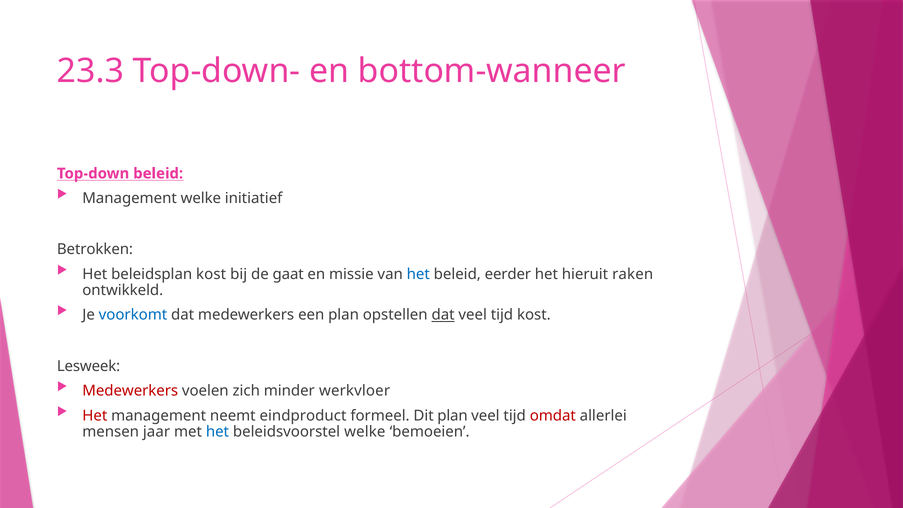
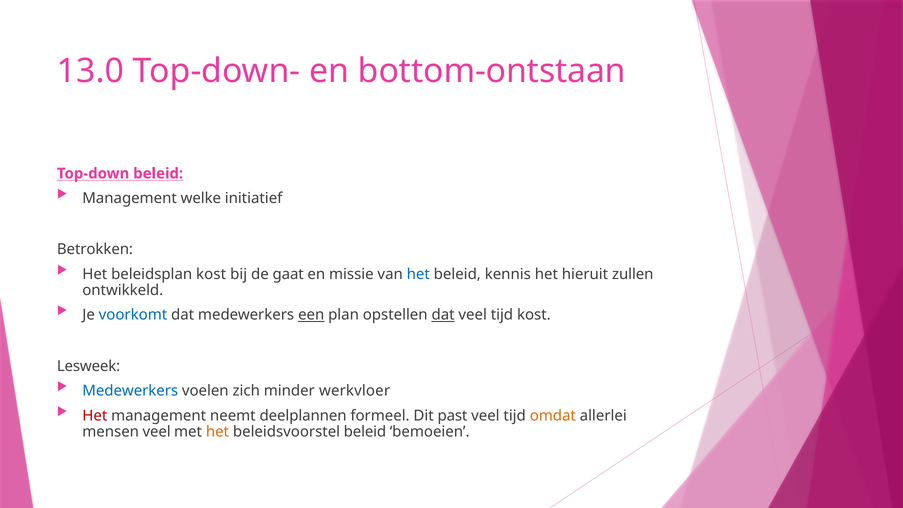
23.3: 23.3 -> 13.0 (90, 71)
bottom-wanneer: bottom-wanneer -> bottom-ontstaan (492, 71)
eerder: eerder -> kennis (508, 274)
raken: raken -> zullen (633, 274)
een underline: none -> present (311, 315)
Medewerkers colour: red -> blue (130, 391)
eindproduct: eindproduct -> deelplannen (303, 416)
Dit plan: plan -> past (452, 416)
omdat colour: red -> orange (553, 416)
mensen jaar: jaar -> veel (157, 432)
het colour: blue -> orange (217, 432)
beleidsvoorstel welke: welke -> beleid (365, 432)
